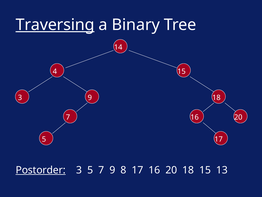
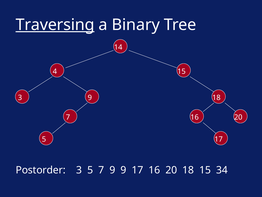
Postorder underline: present -> none (41, 170)
9 8: 8 -> 9 (123, 170)
13: 13 -> 34 (222, 170)
